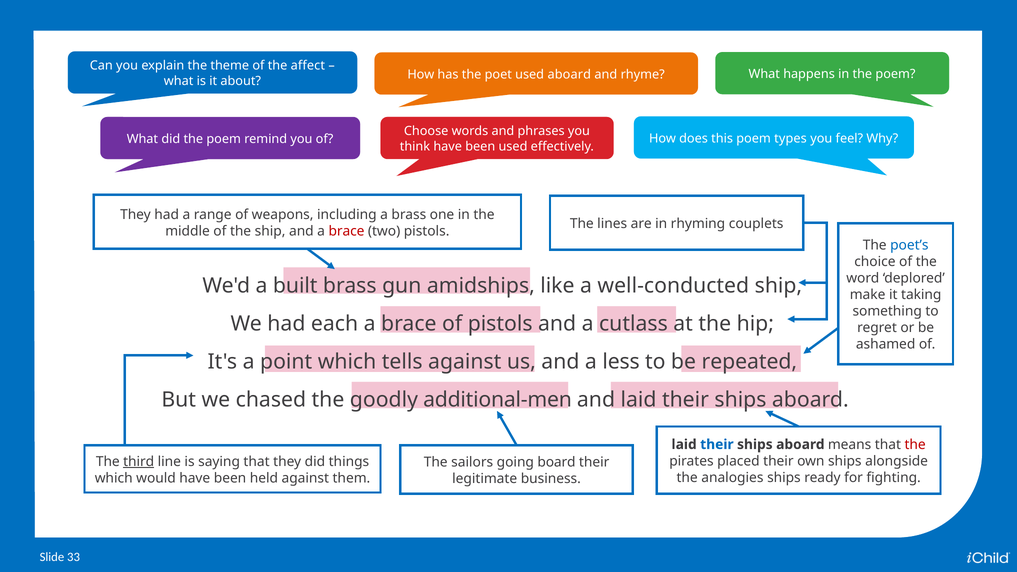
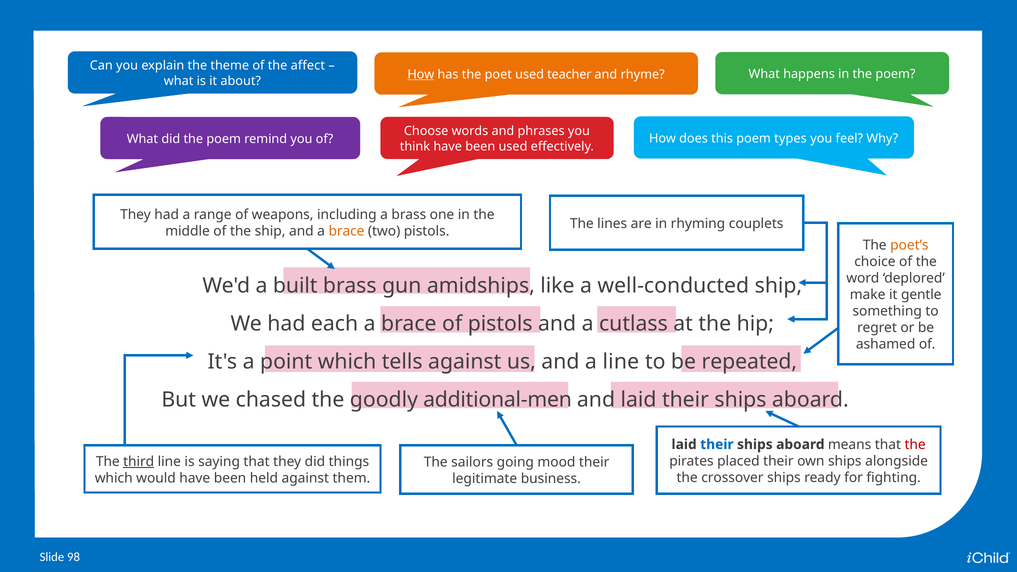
How underline: none -> present (421, 74)
used aboard: aboard -> teacher (569, 74)
brace colour: red -> orange (347, 231)
poet’s colour: blue -> orange (909, 245)
taking: taking -> gentle (921, 295)
a less: less -> line (621, 362)
board: board -> mood (556, 462)
analogies: analogies -> crossover (732, 478)
33: 33 -> 98 (74, 557)
